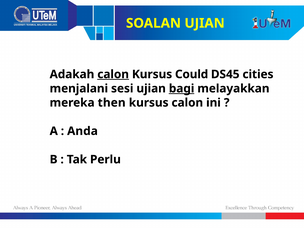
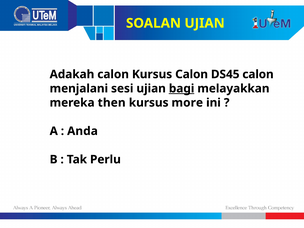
calon underline: present -> none (113, 74)
Kursus Could: Could -> Calon (192, 74)
DS45 cities: cities -> calon (258, 74)
kursus calon: calon -> more (187, 103)
